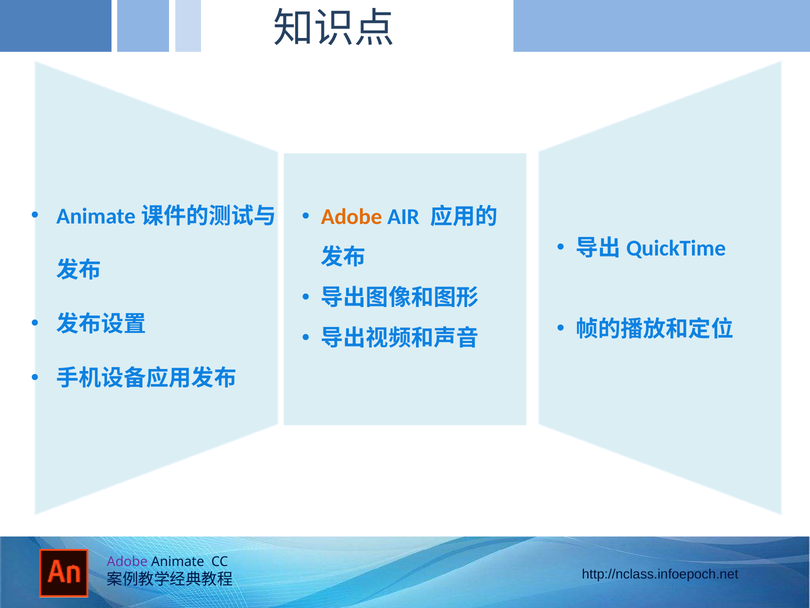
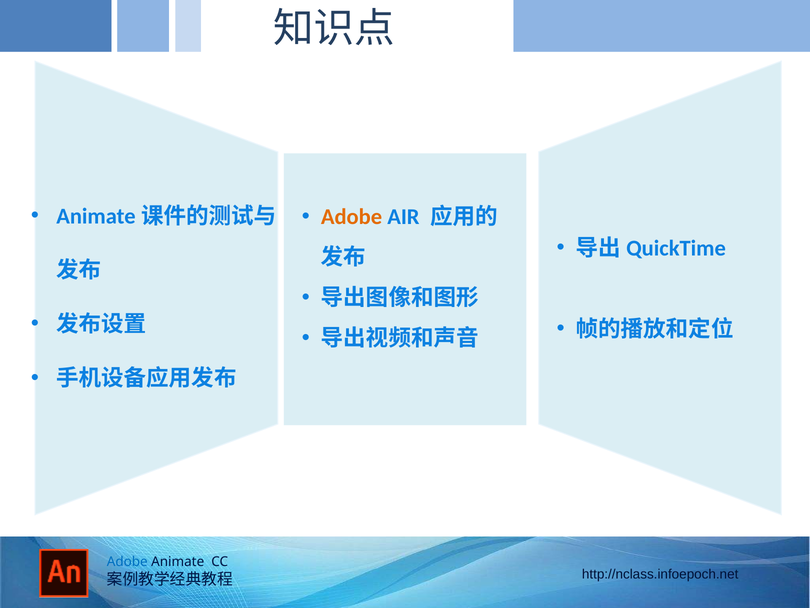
Adobe colour: purple -> blue (127, 561)
